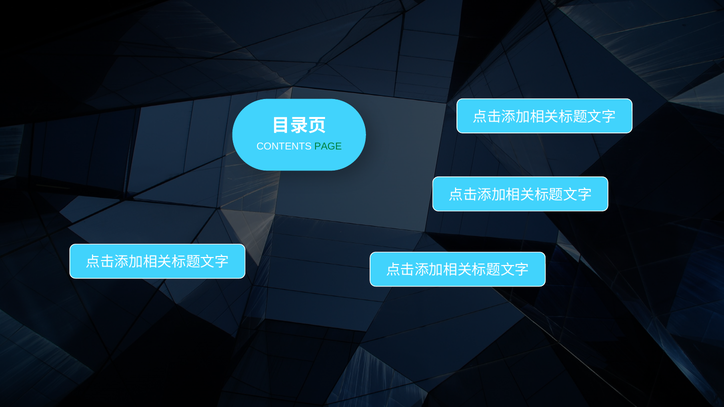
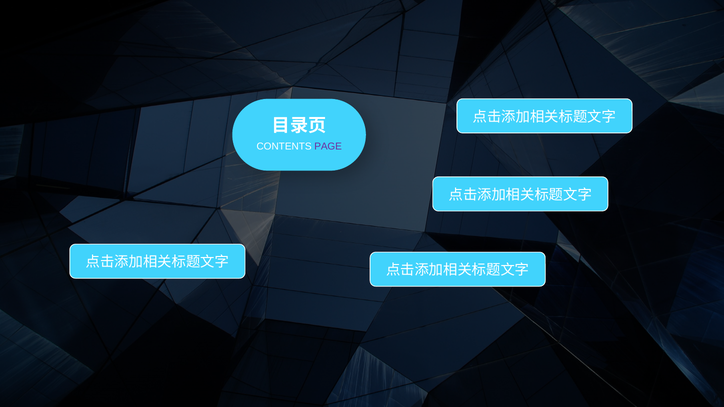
PAGE colour: green -> purple (328, 146)
